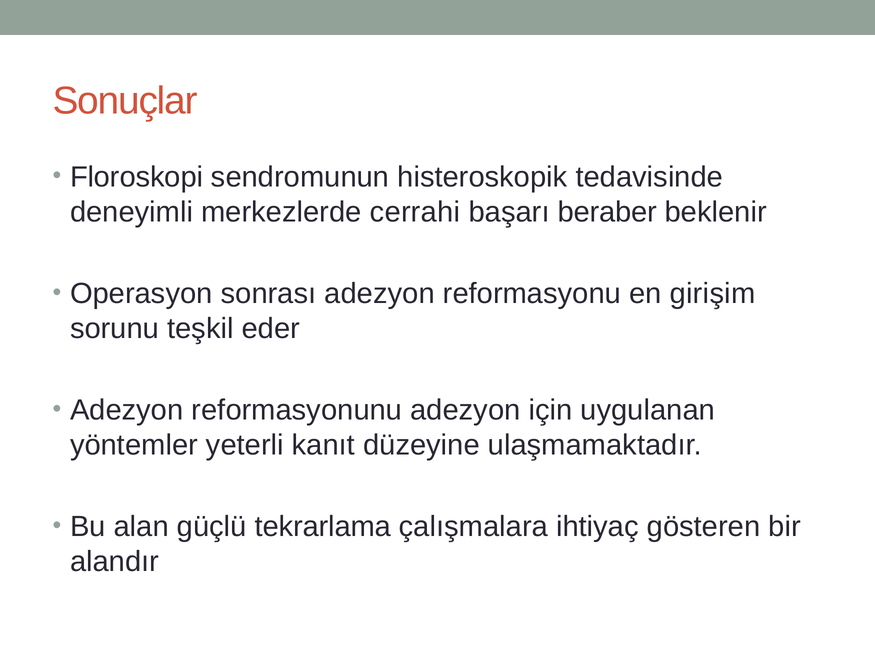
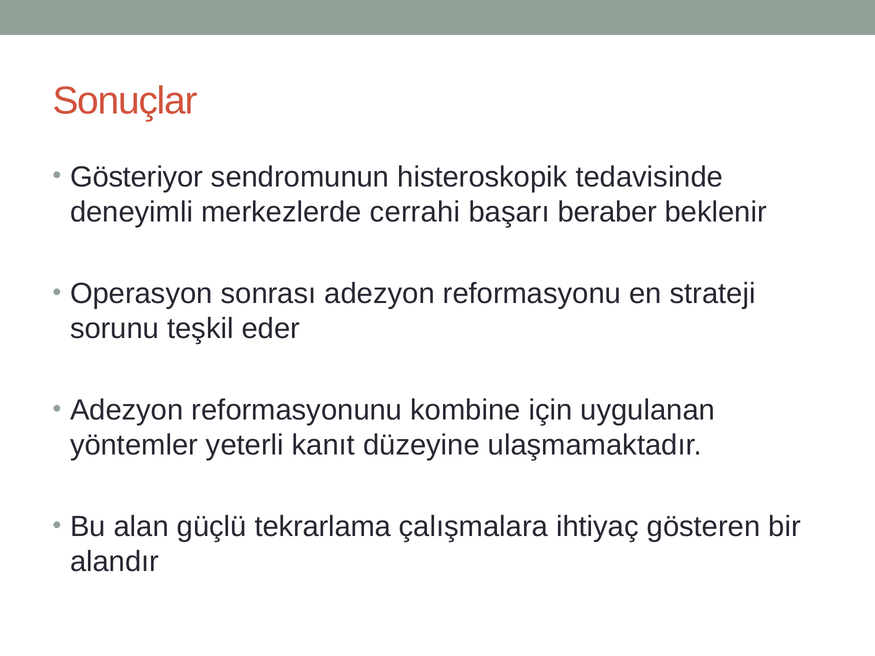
Floroskopi: Floroskopi -> Gösteriyor (137, 177)
girişim: girişim -> strateji (713, 294)
reformasyonunu adezyon: adezyon -> kombine (465, 410)
